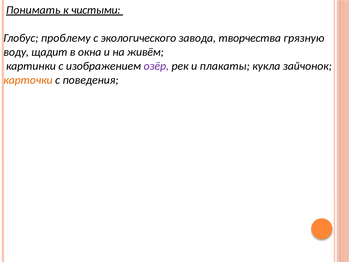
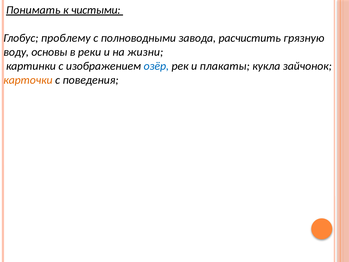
экологического: экологического -> полноводными (138, 38)
творчества: творчества -> расчистить (250, 38)
щадит: щадит -> основы (49, 52)
окна: окна -> реки (90, 52)
живём: живём -> жизни (145, 52)
озёр colour: purple -> blue (156, 66)
